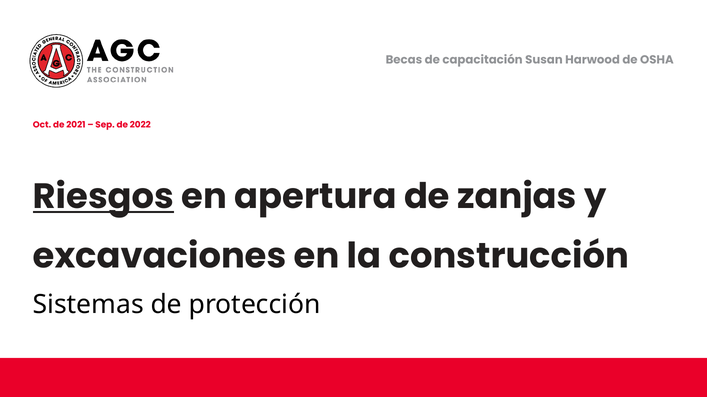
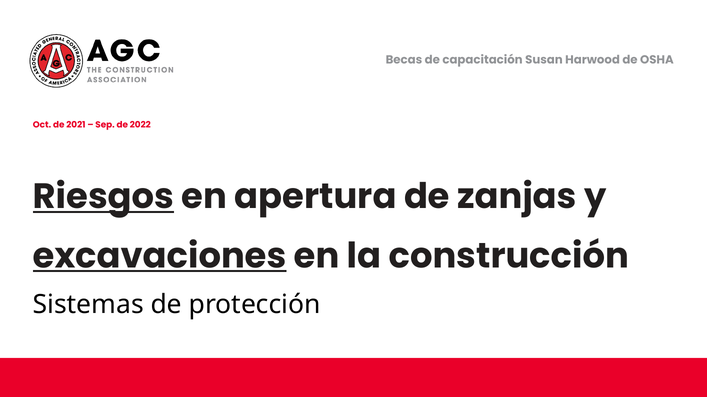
excavaciones underline: none -> present (160, 256)
